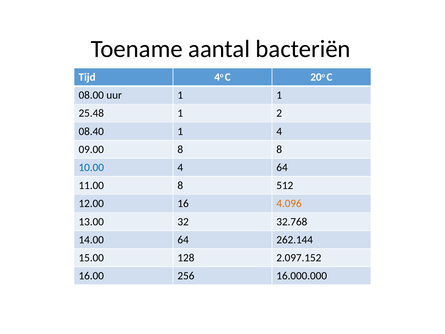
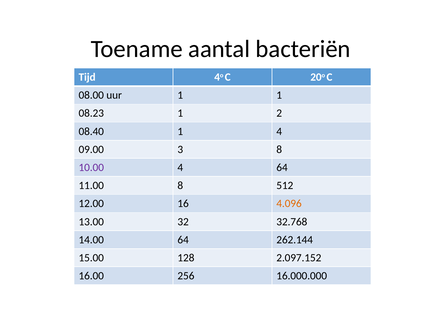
25.48: 25.48 -> 08.23 (91, 113)
09.00 8: 8 -> 3 (180, 149)
10.00 colour: blue -> purple (91, 167)
